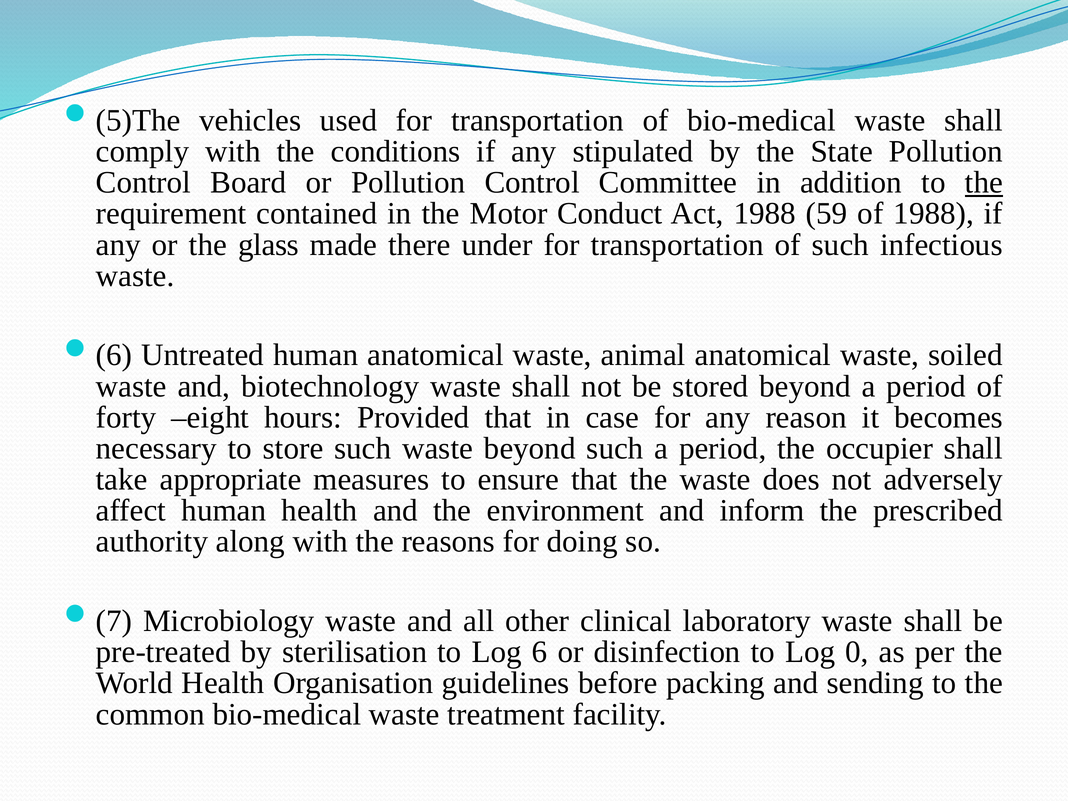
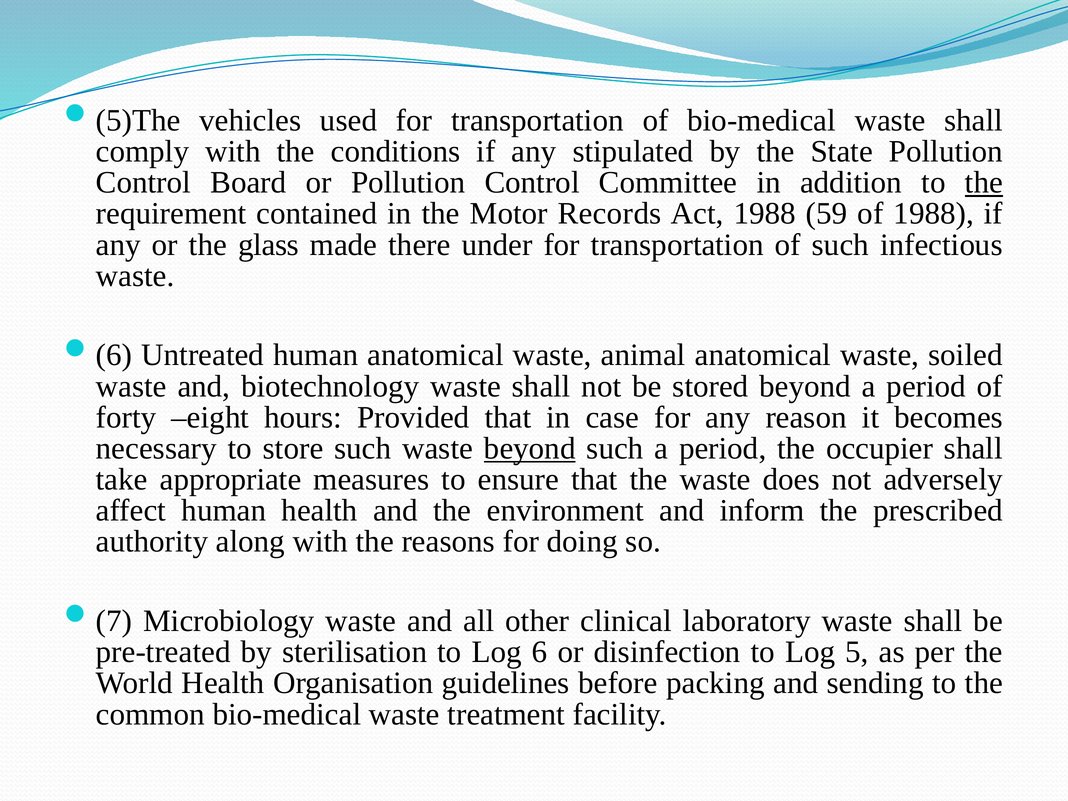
Conduct: Conduct -> Records (610, 214)
beyond underline: none -> present (530, 448)
0: 0 -> 5 (857, 652)
